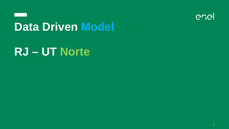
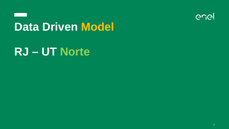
Model colour: light blue -> yellow (98, 27)
